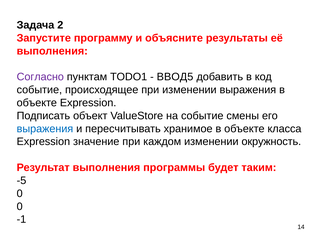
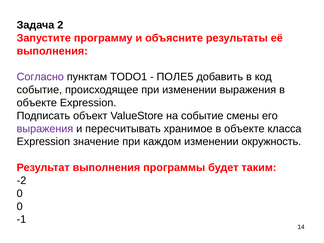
ВВОД5: ВВОД5 -> ПОЛЕ5 (175, 77)
выражения colour: blue -> purple (45, 129)
-5: -5 -> -2 (21, 181)
